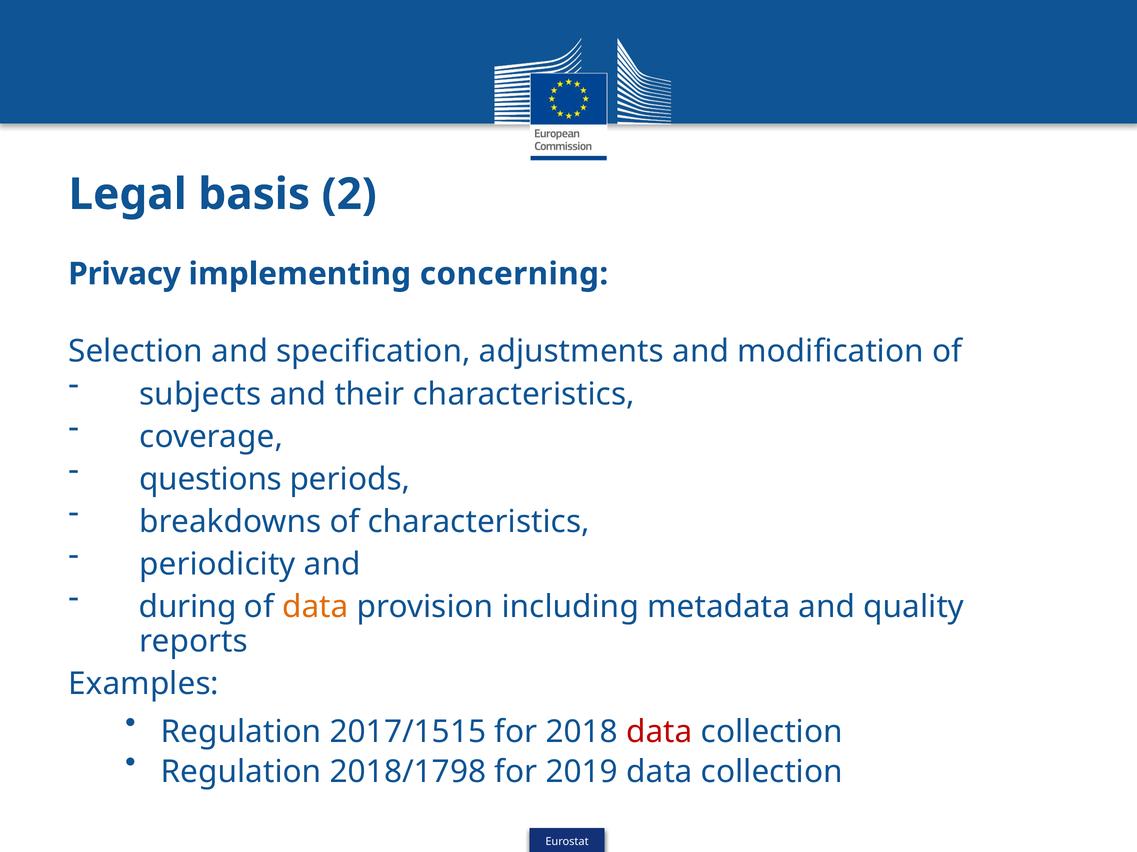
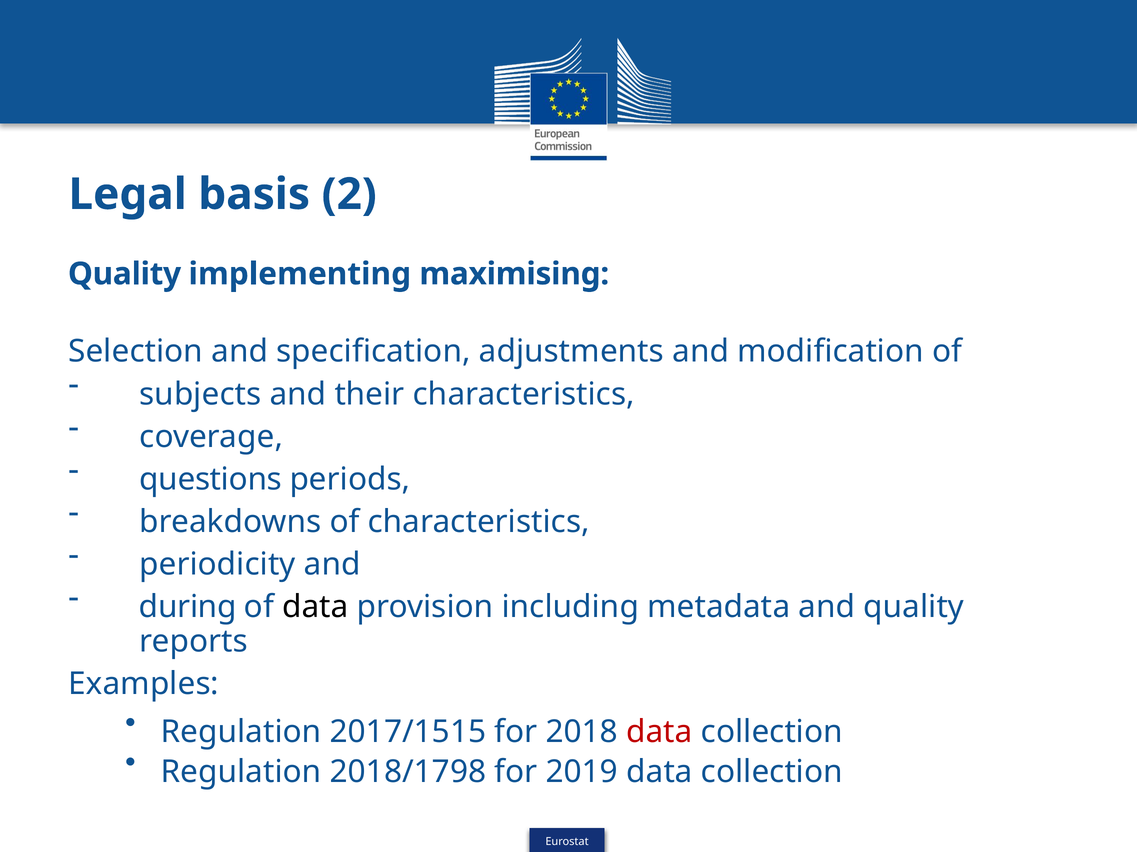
Privacy: Privacy -> Quality (125, 274)
concerning: concerning -> maximising (514, 274)
data colour: orange -> black (315, 608)
